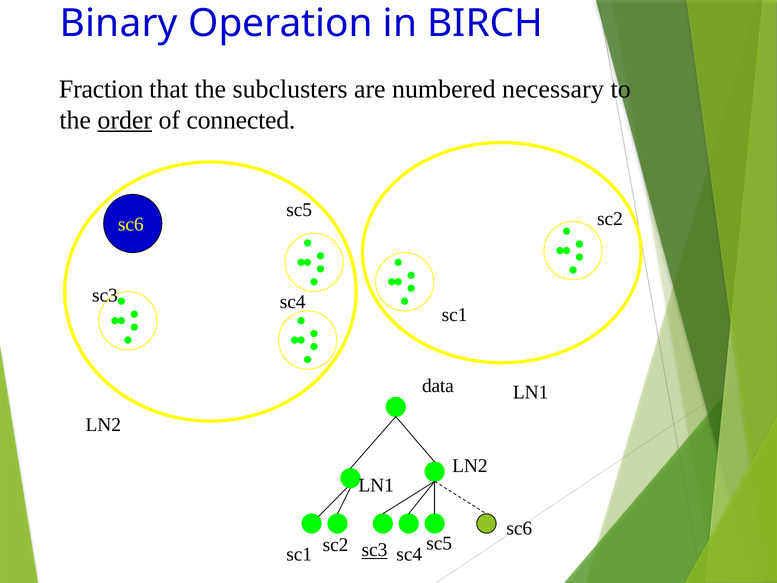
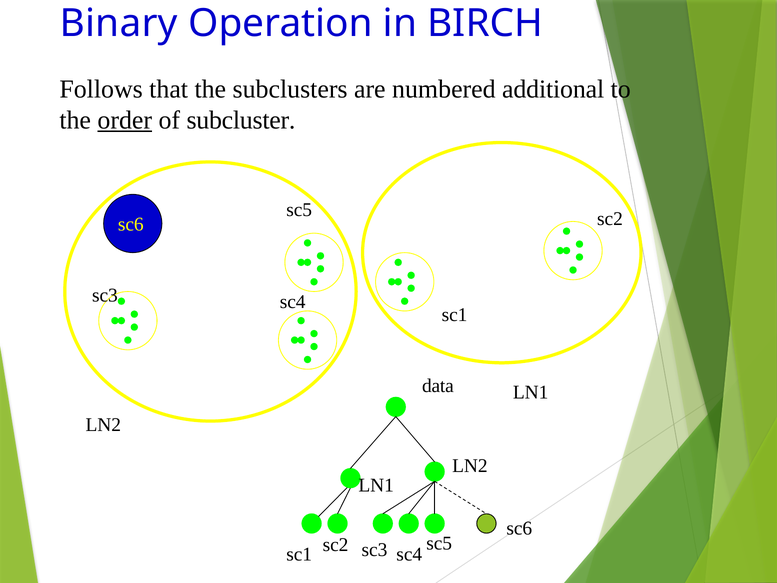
Fraction: Fraction -> Follows (101, 89)
necessary: necessary -> additional (553, 89)
connected: connected -> subcluster (241, 120)
sc3 underline: present -> none (374, 550)
